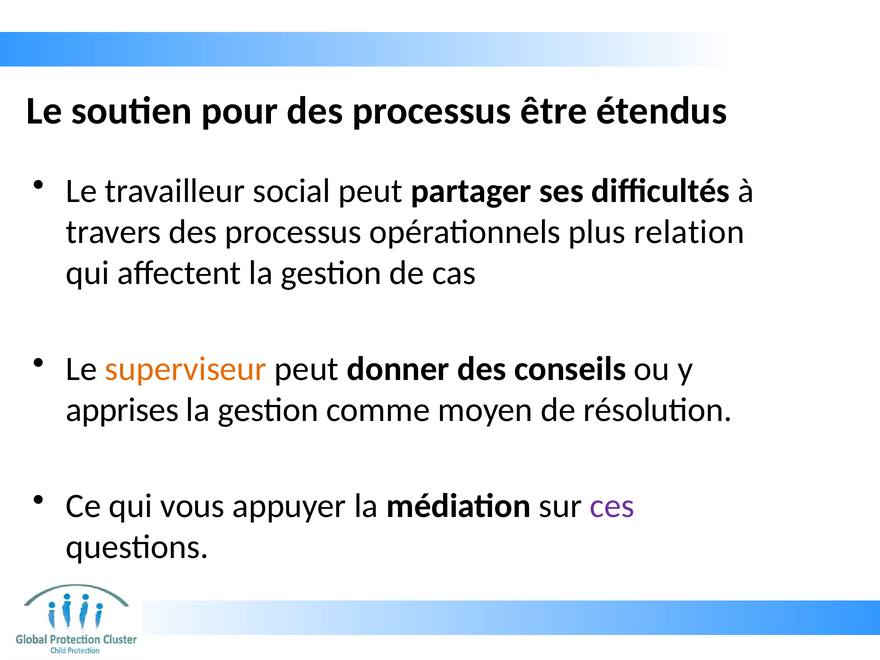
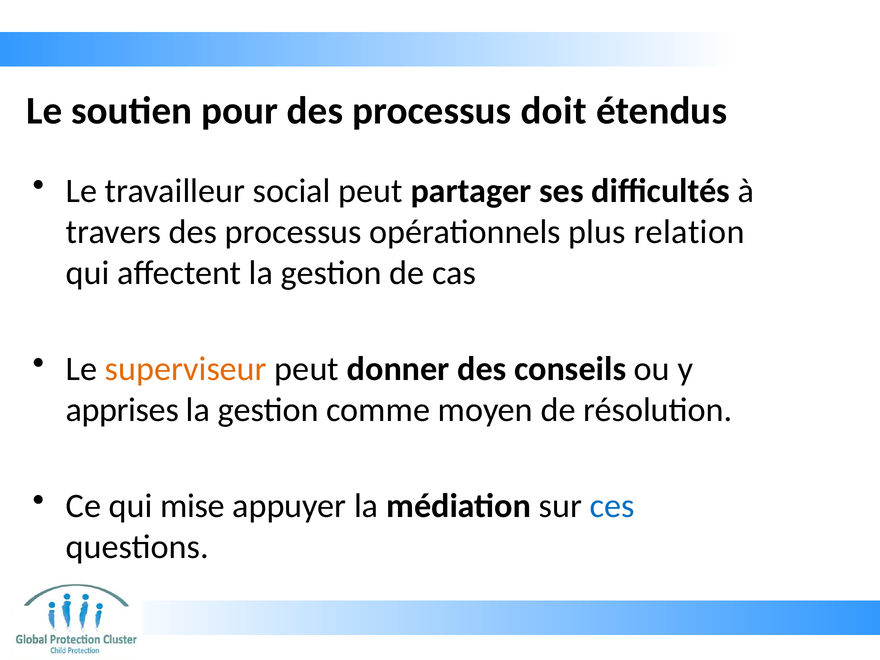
être: être -> doit (554, 111)
vous: vous -> mise (193, 506)
ces colour: purple -> blue (612, 506)
